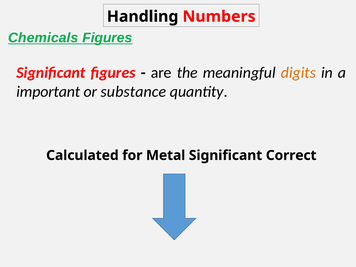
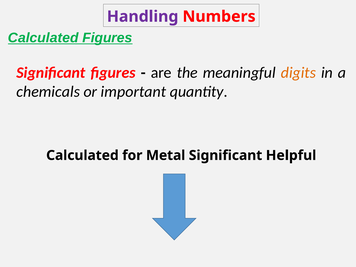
Handling colour: black -> purple (143, 17)
Chemicals: Chemicals -> Calculated (43, 38)
important: important -> chemicals (48, 92)
substance: substance -> important (133, 92)
Correct: Correct -> Helpful (291, 155)
